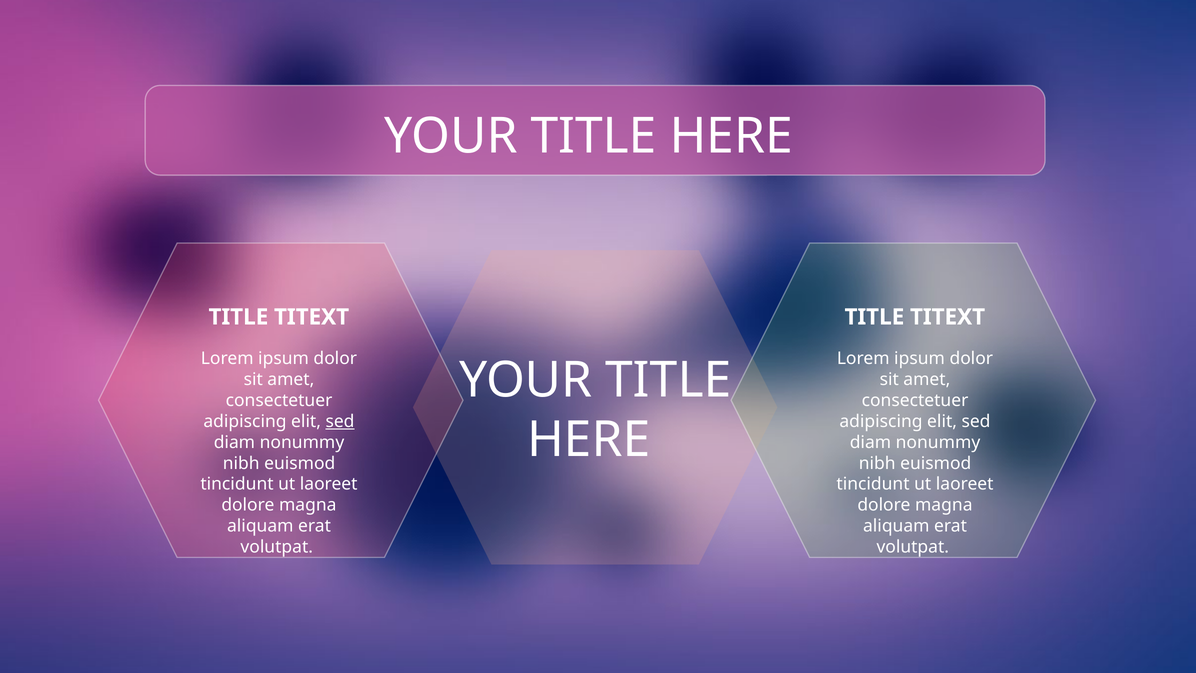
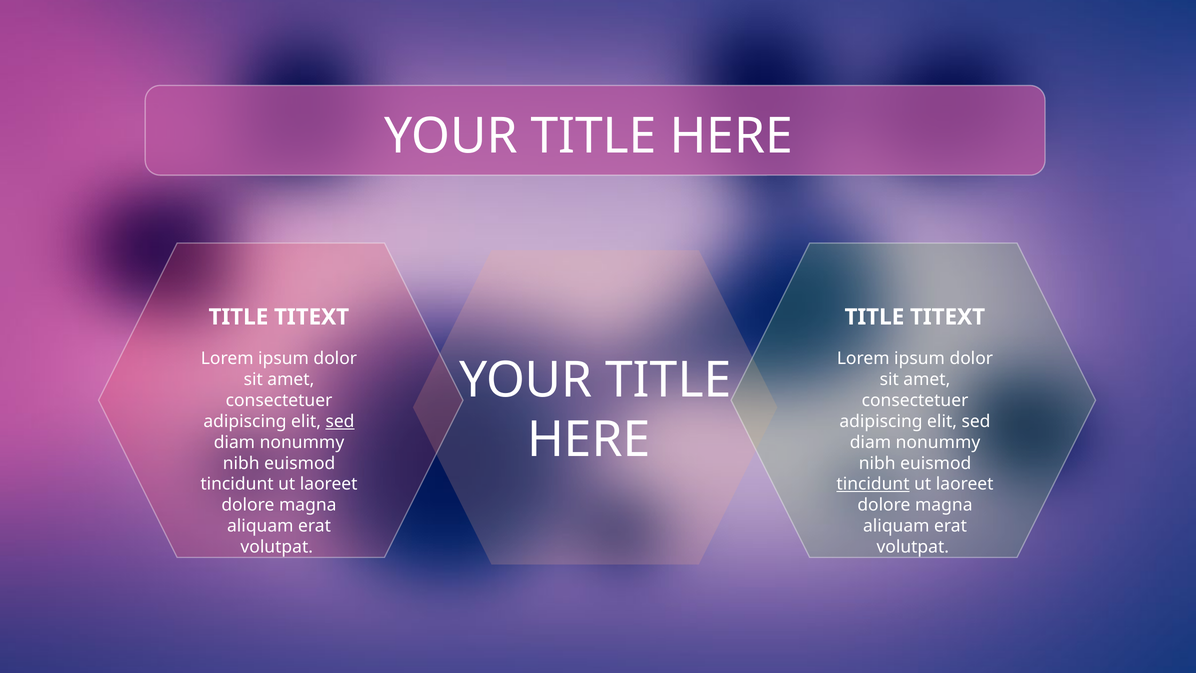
tincidunt underline: none -> present (873, 484)
